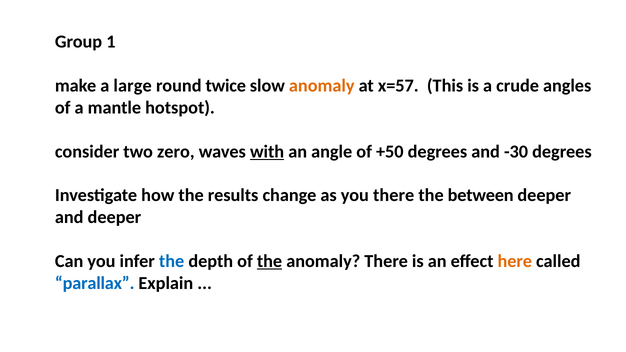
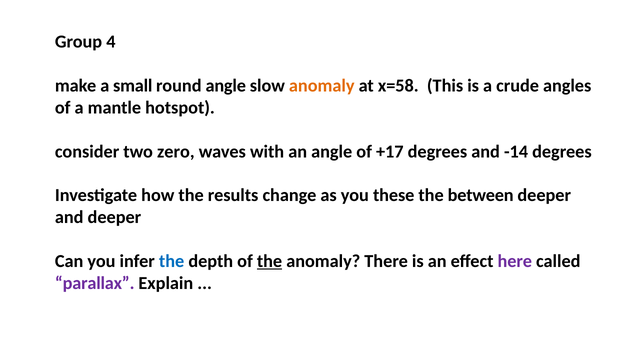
1: 1 -> 4 (111, 42)
large: large -> small (133, 86)
round twice: twice -> angle (226, 86)
x=57: x=57 -> x=58 (398, 86)
with underline: present -> none (267, 152)
+50: +50 -> +17 (390, 152)
-30: -30 -> -14 (516, 152)
you there: there -> these (394, 195)
here colour: orange -> purple (515, 261)
parallax colour: blue -> purple (95, 283)
